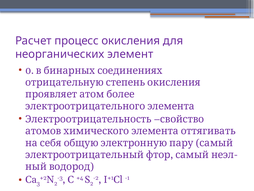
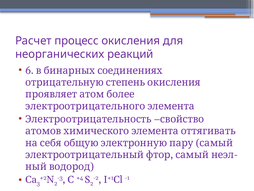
элемент: элемент -> реакций (130, 54)
0: 0 -> 6 (29, 70)
